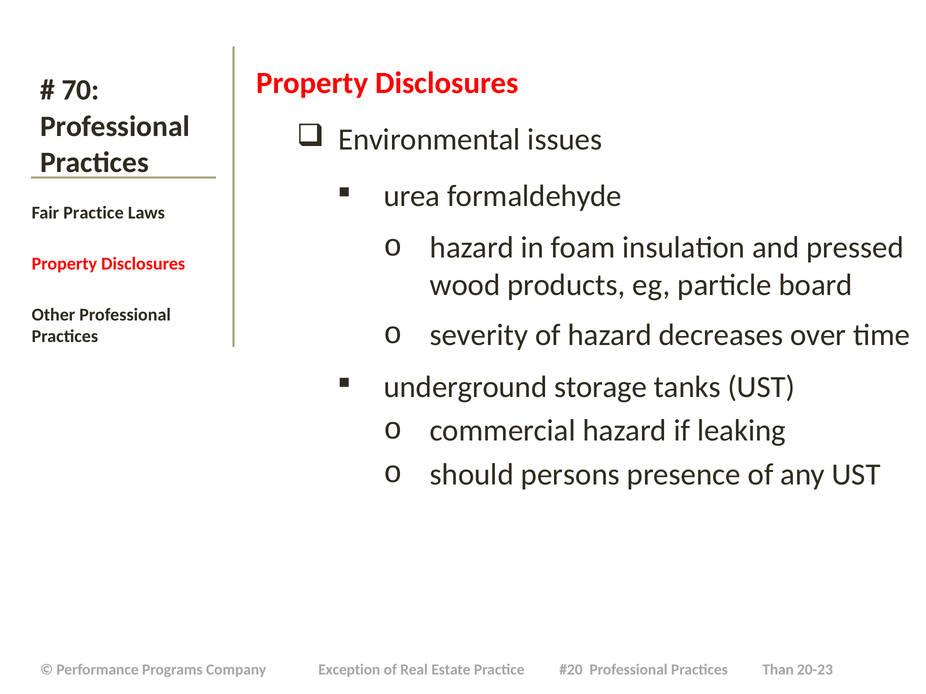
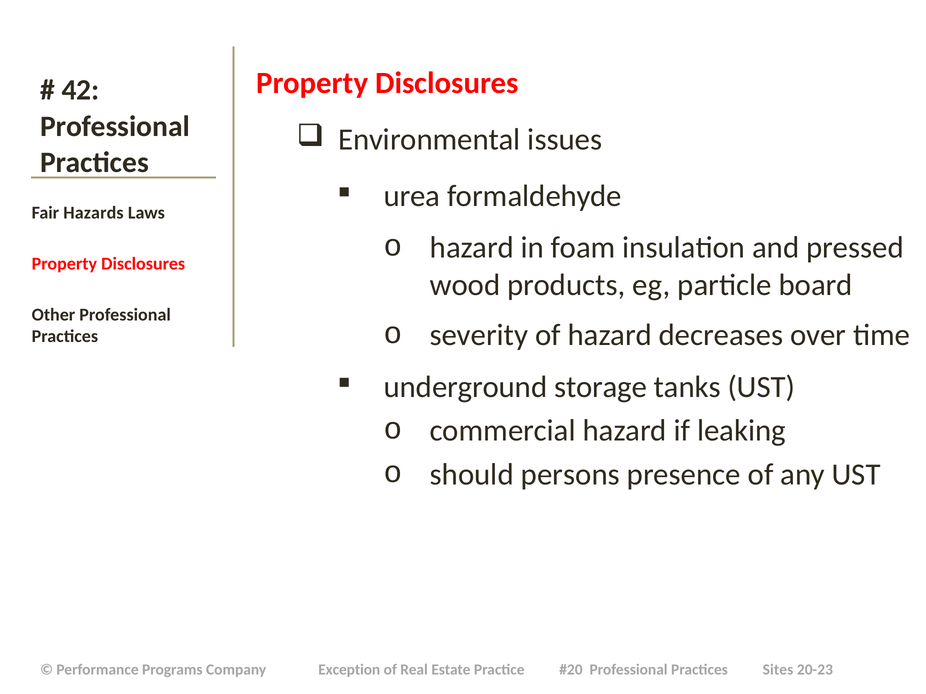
70: 70 -> 42 (81, 90)
Fair Practice: Practice -> Hazards (93, 213)
Than: Than -> Sites (778, 670)
